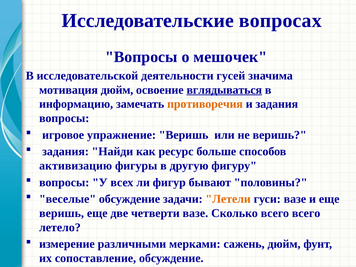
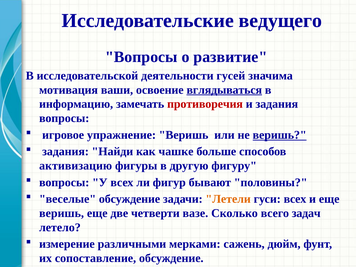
вопросах: вопросах -> ведущего (280, 21)
мешочек: мешочек -> развитие (230, 57)
мотивация дюйм: дюйм -> ваши (117, 90)
противоречия colour: orange -> red (205, 104)
веришь underline: none -> present (280, 135)
ресурс: ресурс -> чашке (176, 152)
гуси вазе: вазе -> всех (295, 199)
всего всего: всего -> задач (306, 213)
